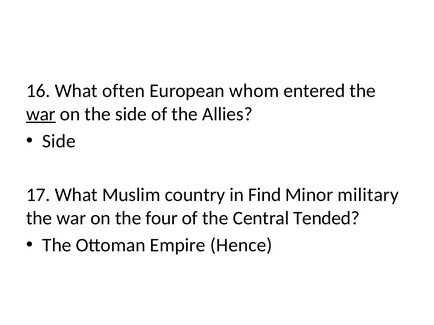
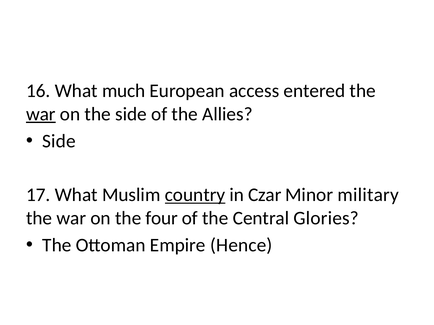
often: often -> much (124, 91)
whom: whom -> access (254, 91)
country underline: none -> present (195, 195)
Find: Find -> Czar (265, 195)
Tended: Tended -> Glories (326, 218)
